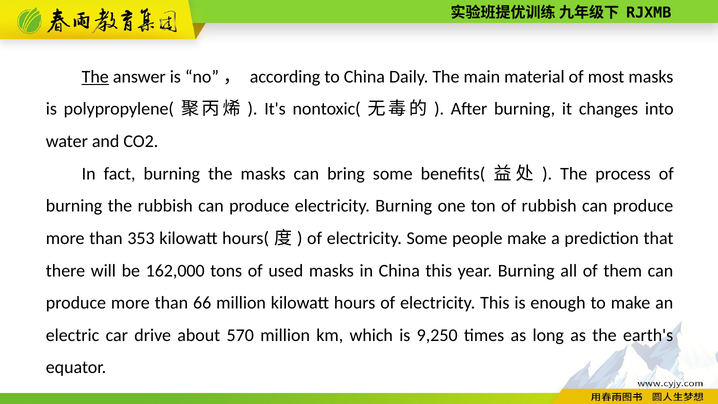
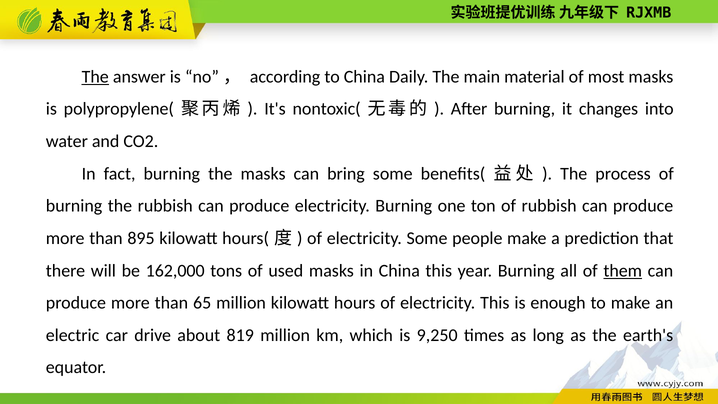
353: 353 -> 895 (141, 238)
them underline: none -> present (623, 270)
66: 66 -> 65 (202, 303)
570: 570 -> 819 (240, 335)
